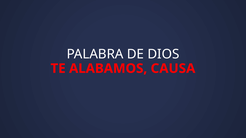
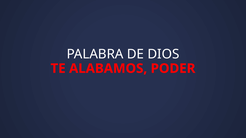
CAUSA: CAUSA -> PODER (173, 69)
